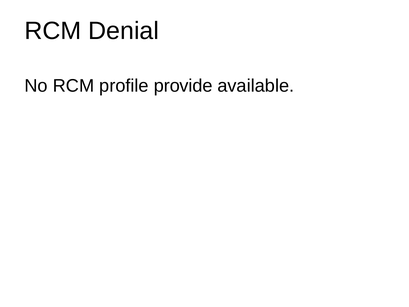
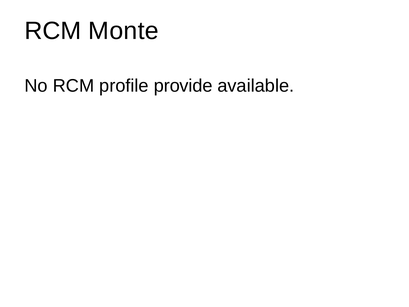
Denial: Denial -> Monte (124, 31)
